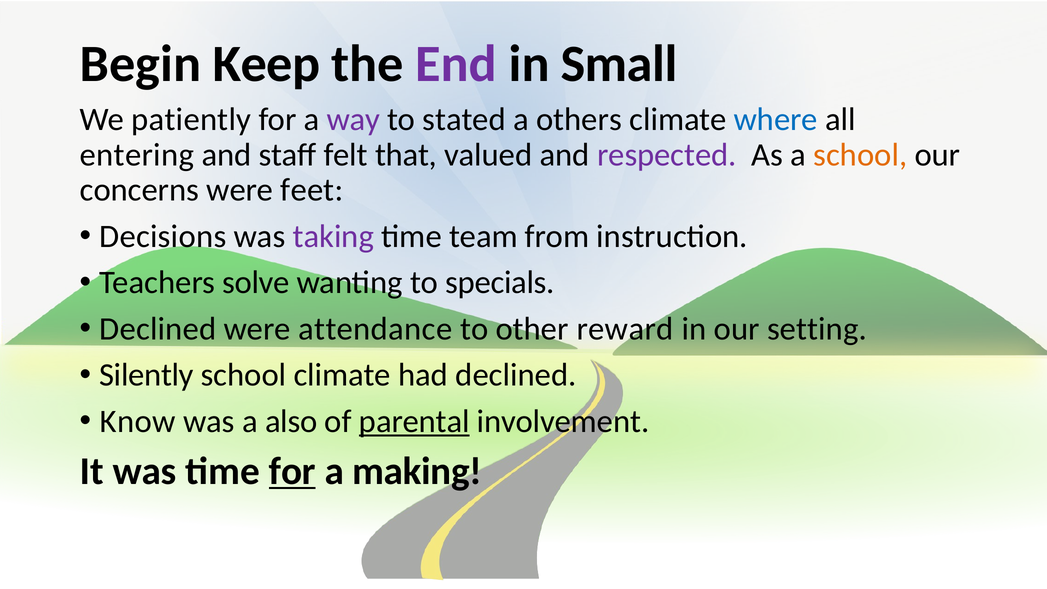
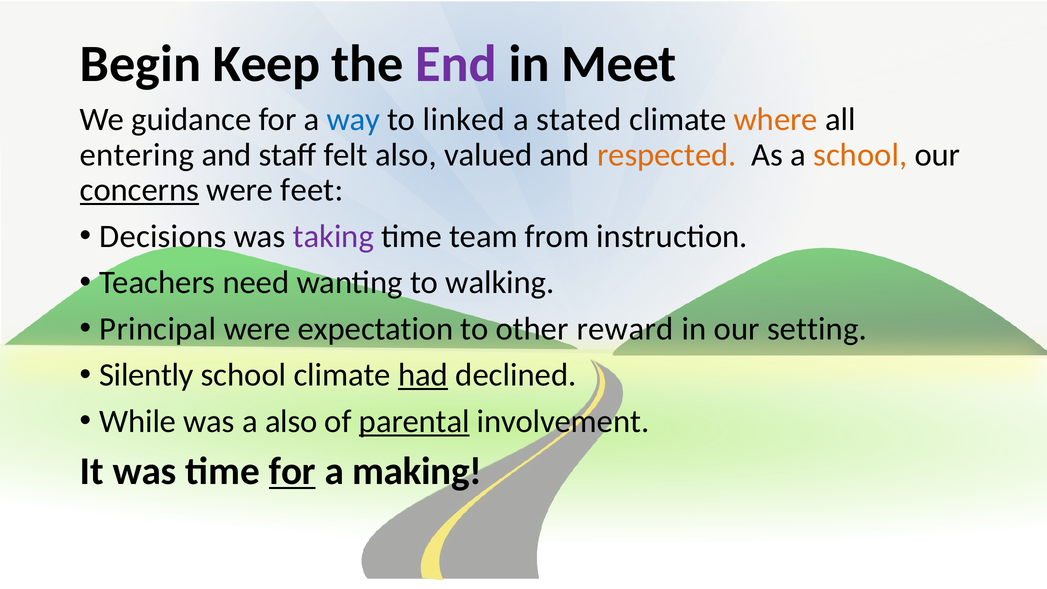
Small: Small -> Meet (619, 64)
patiently: patiently -> guidance (191, 119)
way colour: purple -> blue (354, 119)
stated: stated -> linked (464, 119)
others: others -> stated (579, 119)
where colour: blue -> orange (776, 119)
felt that: that -> also (406, 155)
respected colour: purple -> orange (667, 155)
concerns underline: none -> present (139, 190)
solve: solve -> need (256, 283)
specials: specials -> walking (500, 283)
Declined: Declined -> Principal (158, 329)
attendance: attendance -> expectation (376, 329)
had underline: none -> present (423, 375)
Know: Know -> While (138, 421)
